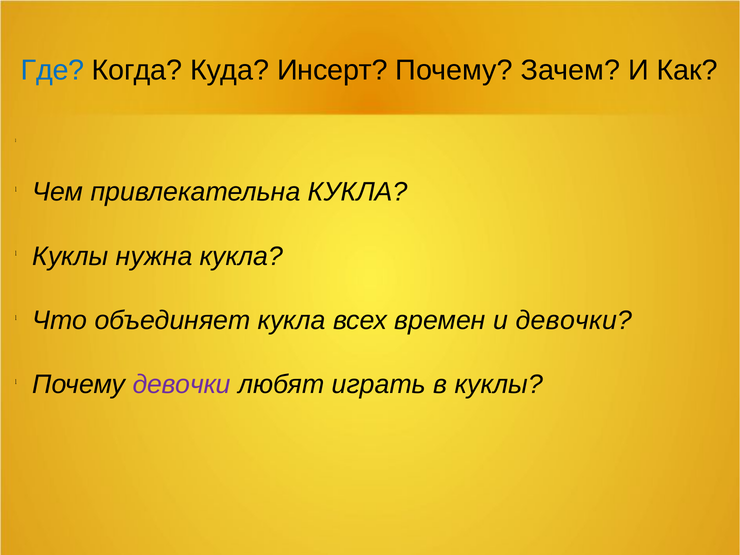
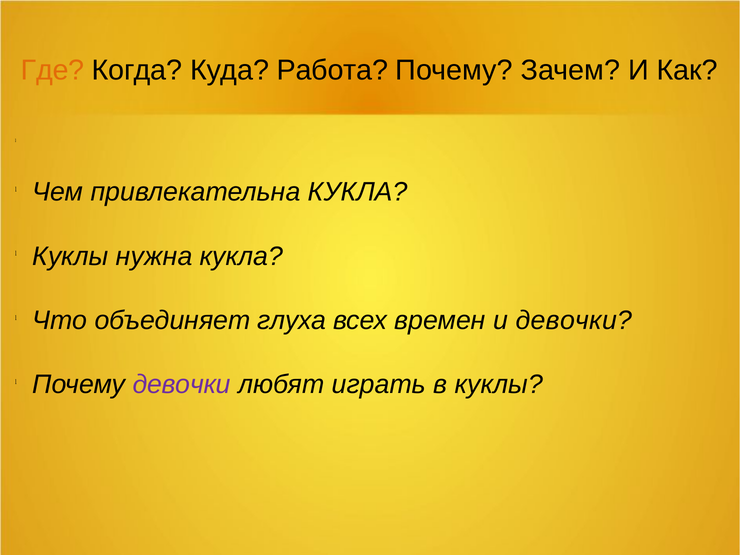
Где colour: blue -> orange (53, 70)
Инсерт: Инсерт -> Работа (332, 70)
объединяет кукла: кукла -> глуха (292, 320)
